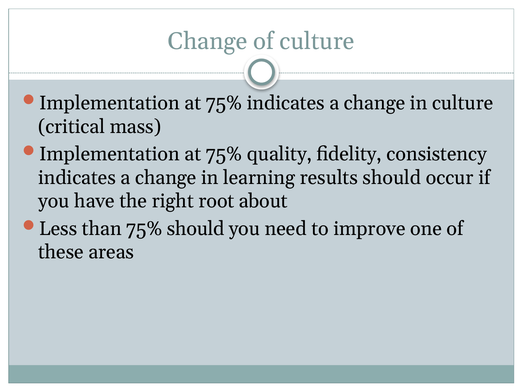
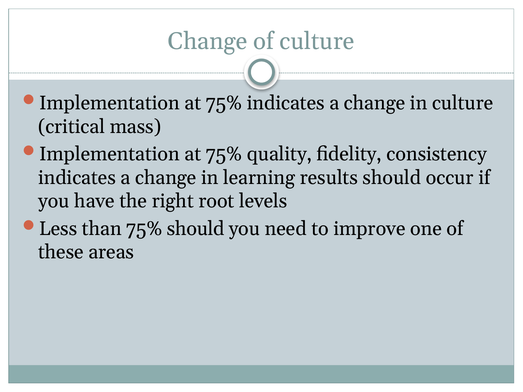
about: about -> levels (263, 201)
